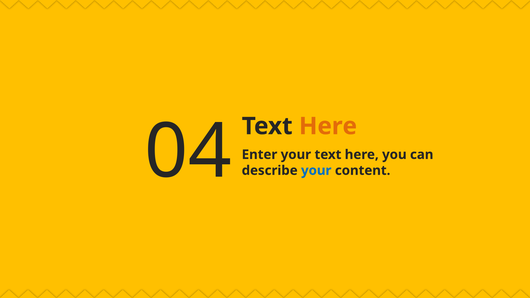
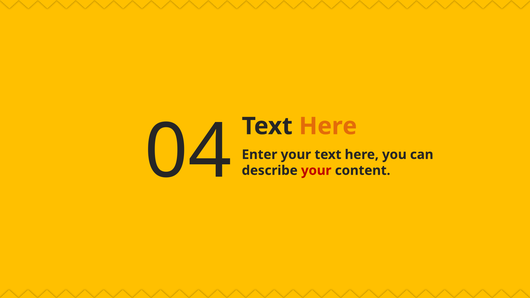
your colour: blue -> red (316, 171)
